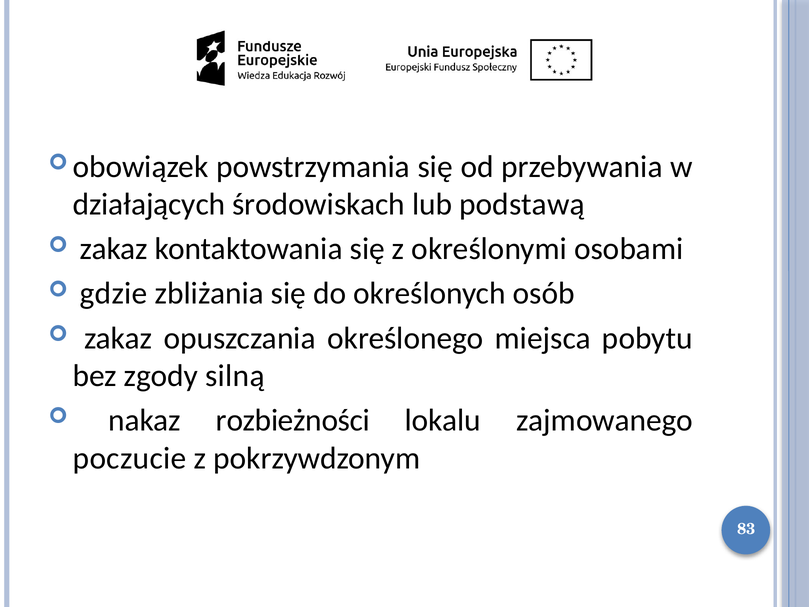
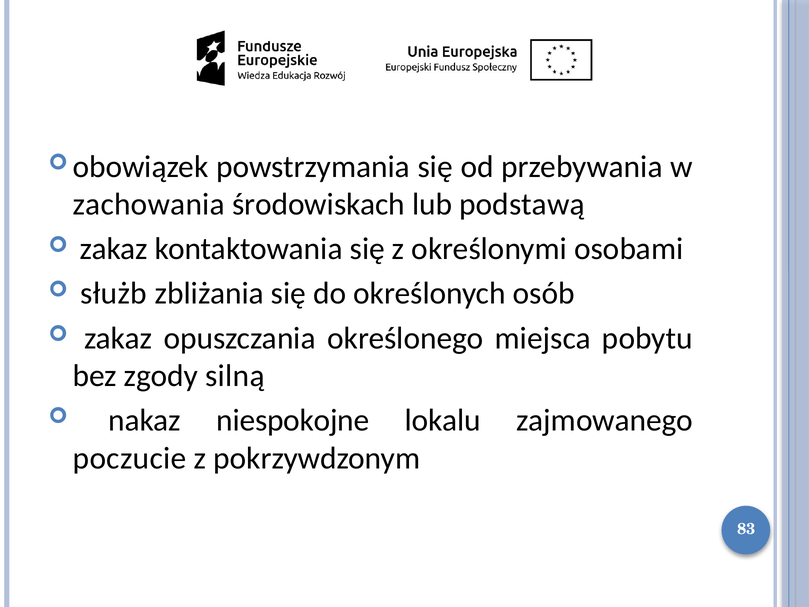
działających: działających -> zachowania (149, 204)
gdzie: gdzie -> służb (114, 293)
rozbieżności: rozbieżności -> niespokojne (293, 420)
